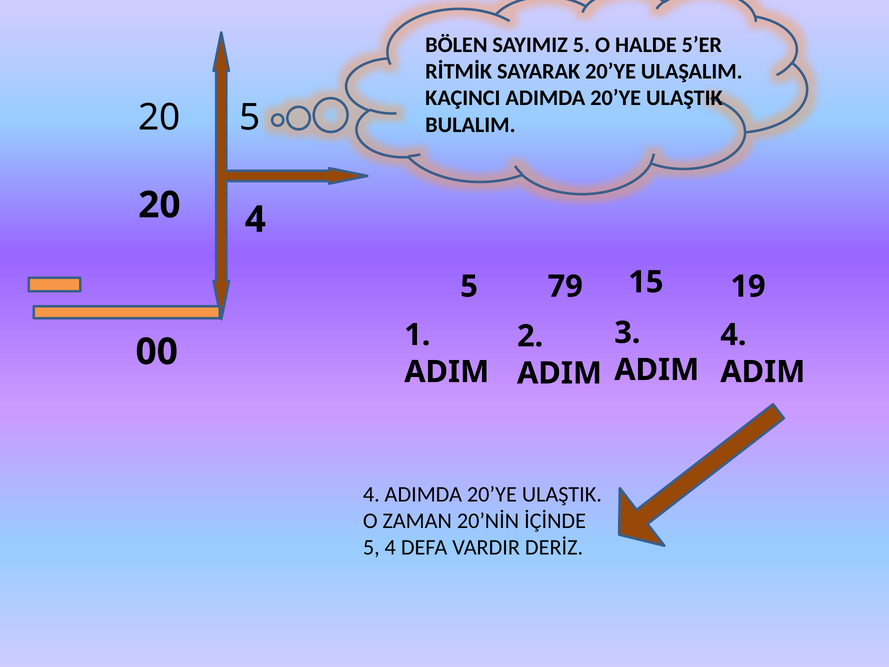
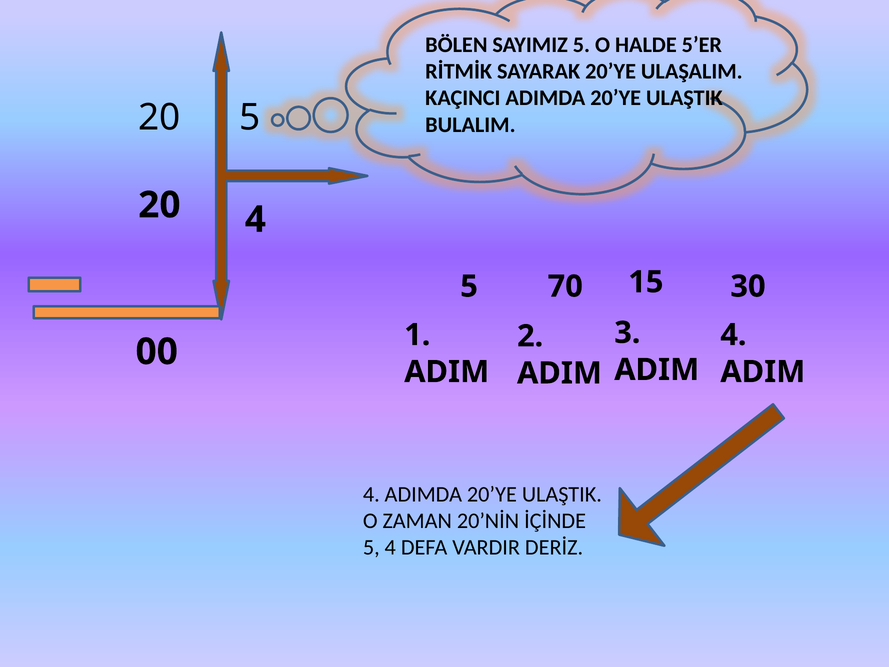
79: 79 -> 70 (565, 286)
19: 19 -> 30 (748, 286)
